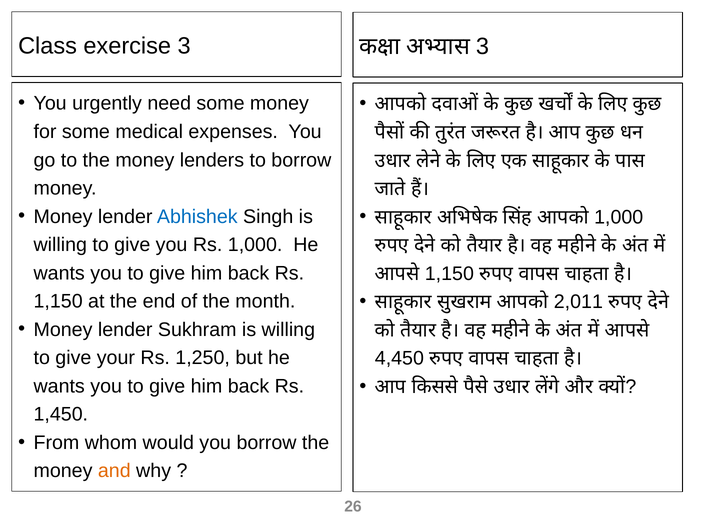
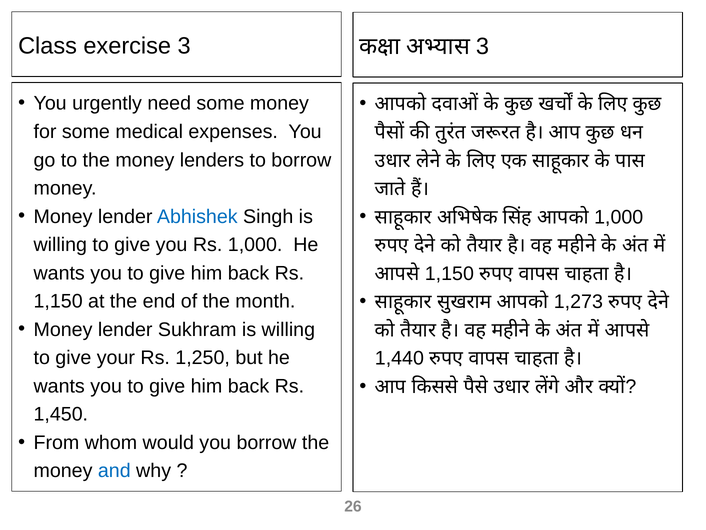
2,011: 2,011 -> 1,273 (578, 302)
4,450: 4,450 -> 1,440 (399, 358)
and colour: orange -> blue (114, 471)
